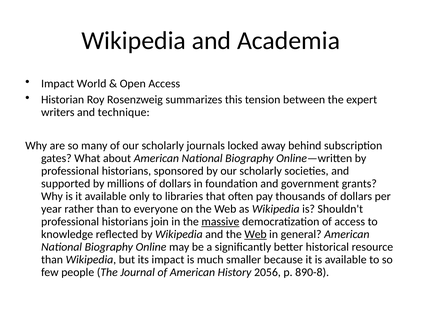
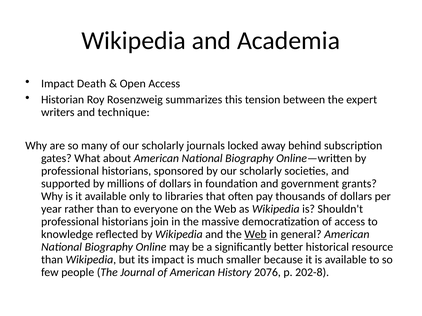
World: World -> Death (92, 84)
massive underline: present -> none (220, 222)
2056: 2056 -> 2076 (267, 273)
890-8: 890-8 -> 202-8 (312, 273)
